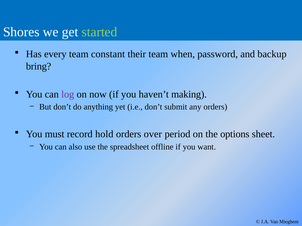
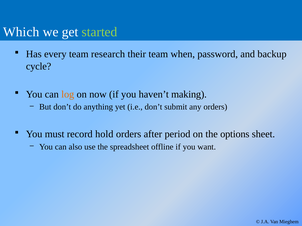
Shores: Shores -> Which (21, 32)
constant: constant -> research (108, 54)
bring: bring -> cycle (39, 66)
log colour: purple -> orange (68, 95)
over: over -> after (153, 134)
